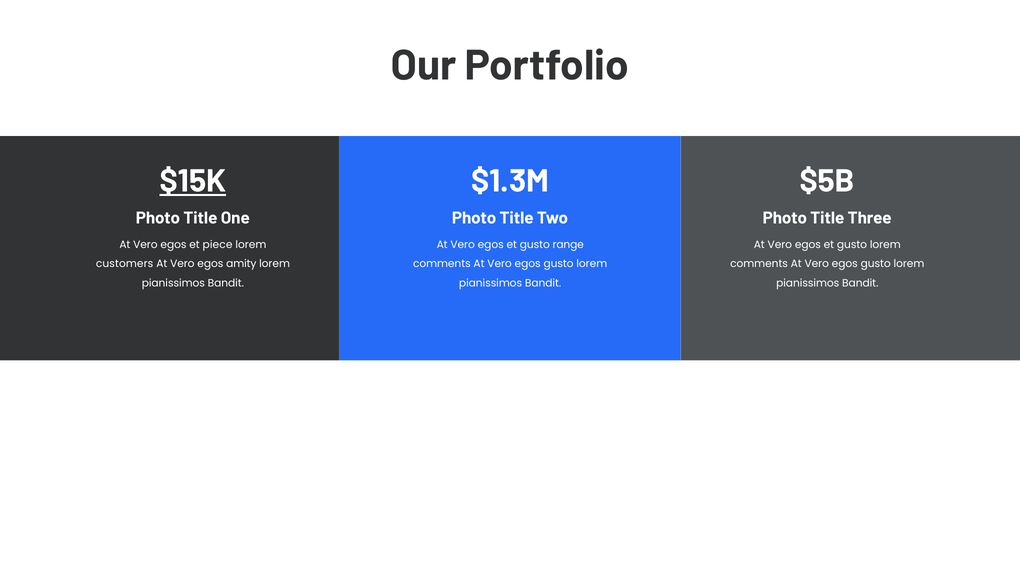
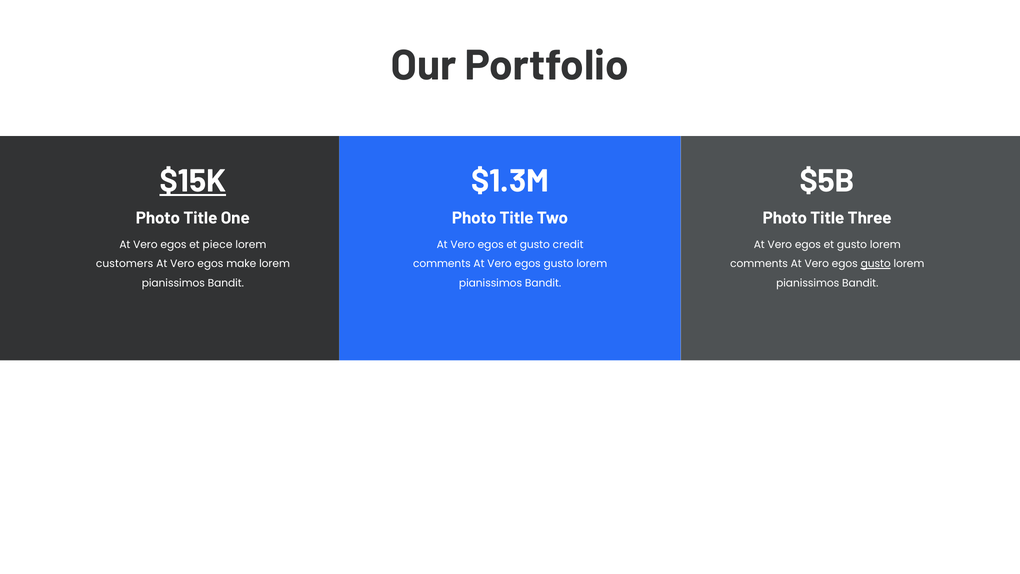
range: range -> credit (568, 245)
amity: amity -> make (241, 264)
gusto underline: none -> present (876, 264)
